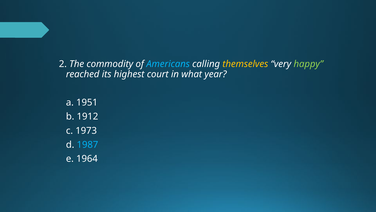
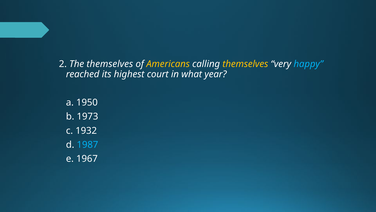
The commodity: commodity -> themselves (110, 64)
Americans colour: light blue -> yellow (168, 64)
happy colour: light green -> light blue (308, 64)
1951: 1951 -> 1950 (87, 102)
1912: 1912 -> 1973 (87, 116)
1973: 1973 -> 1932 (86, 130)
1964: 1964 -> 1967 (87, 159)
